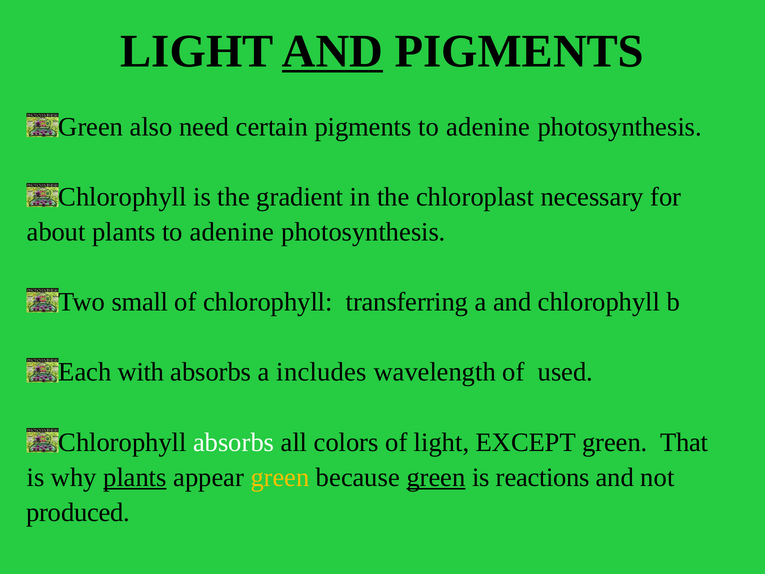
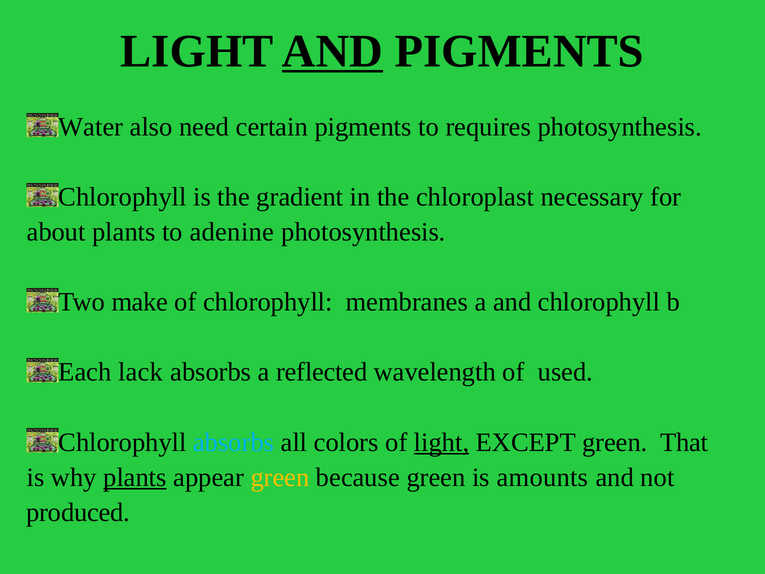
Green: Green -> Water (91, 127)
pigments to adenine: adenine -> requires (488, 127)
small: small -> make (140, 302)
transferring: transferring -> membranes (407, 302)
with: with -> lack (141, 372)
includes: includes -> reflected (322, 372)
absorbs colour: white -> light blue (234, 442)
light underline: none -> present (442, 442)
green underline: present -> none (436, 477)
reactions: reactions -> amounts (543, 477)
